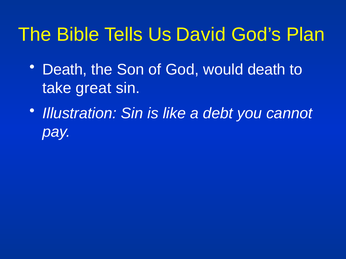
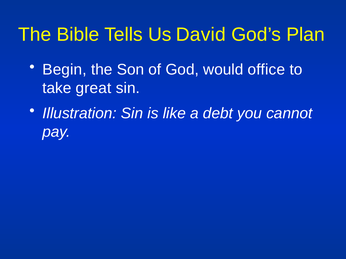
Death: Death -> Begin (65, 70)
would death: death -> office (266, 70)
